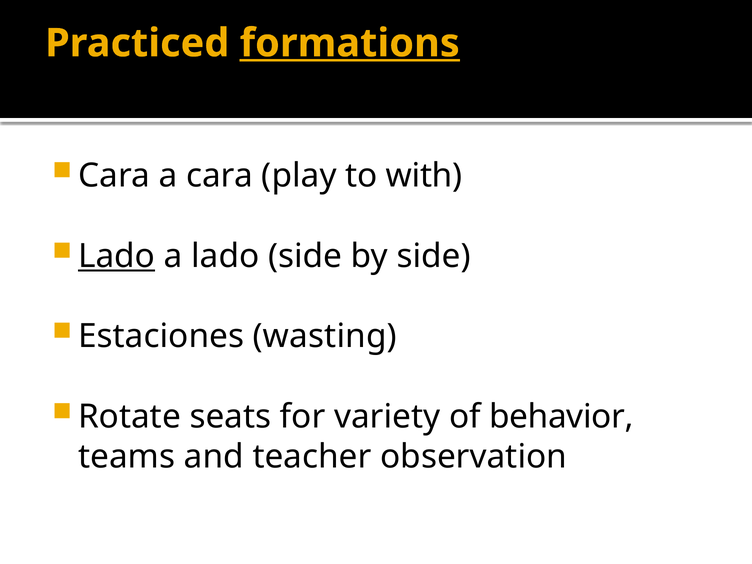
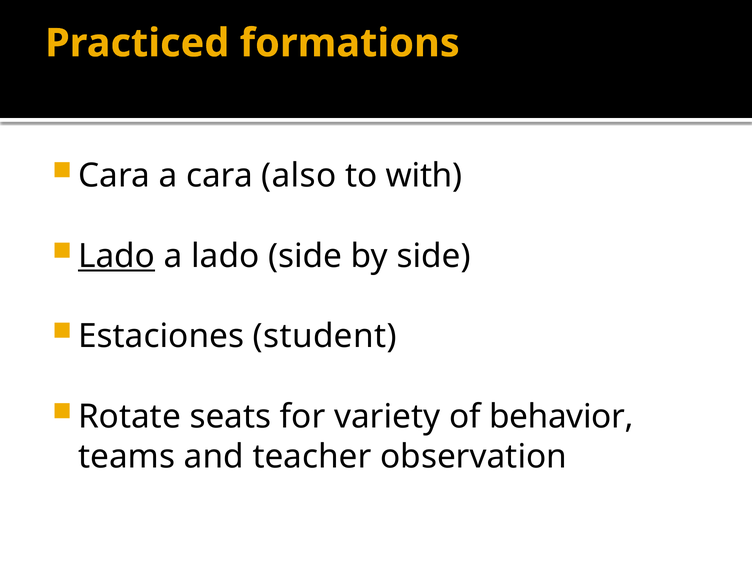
formations underline: present -> none (350, 43)
play: play -> also (299, 176)
wasting: wasting -> student (325, 336)
